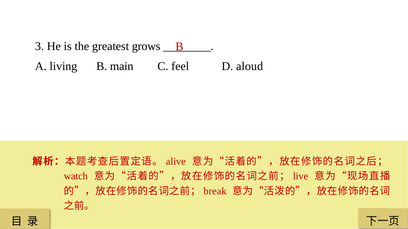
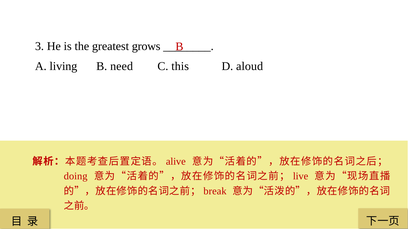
main: main -> need (122, 66)
feel: feel -> this (180, 66)
watch: watch -> doing (76, 177)
